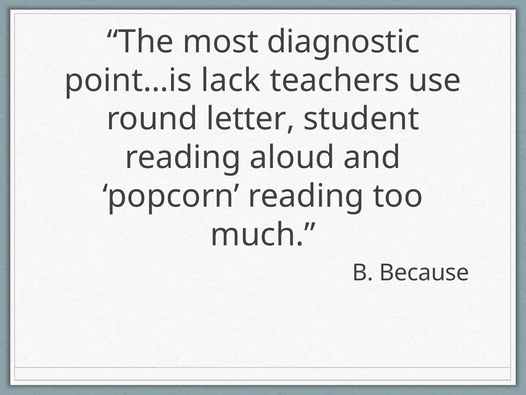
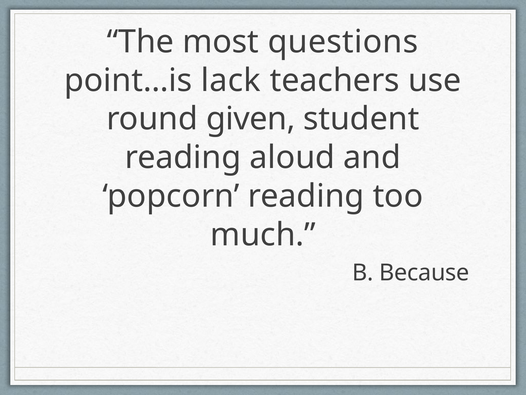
diagnostic: diagnostic -> questions (343, 42)
letter: letter -> given (251, 119)
